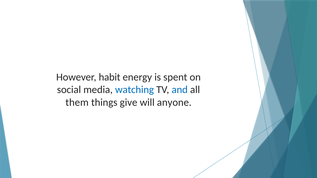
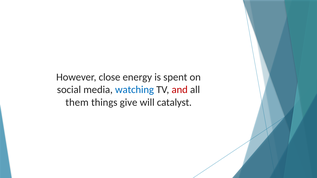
habit: habit -> close (110, 77)
and colour: blue -> red (180, 90)
anyone: anyone -> catalyst (174, 103)
